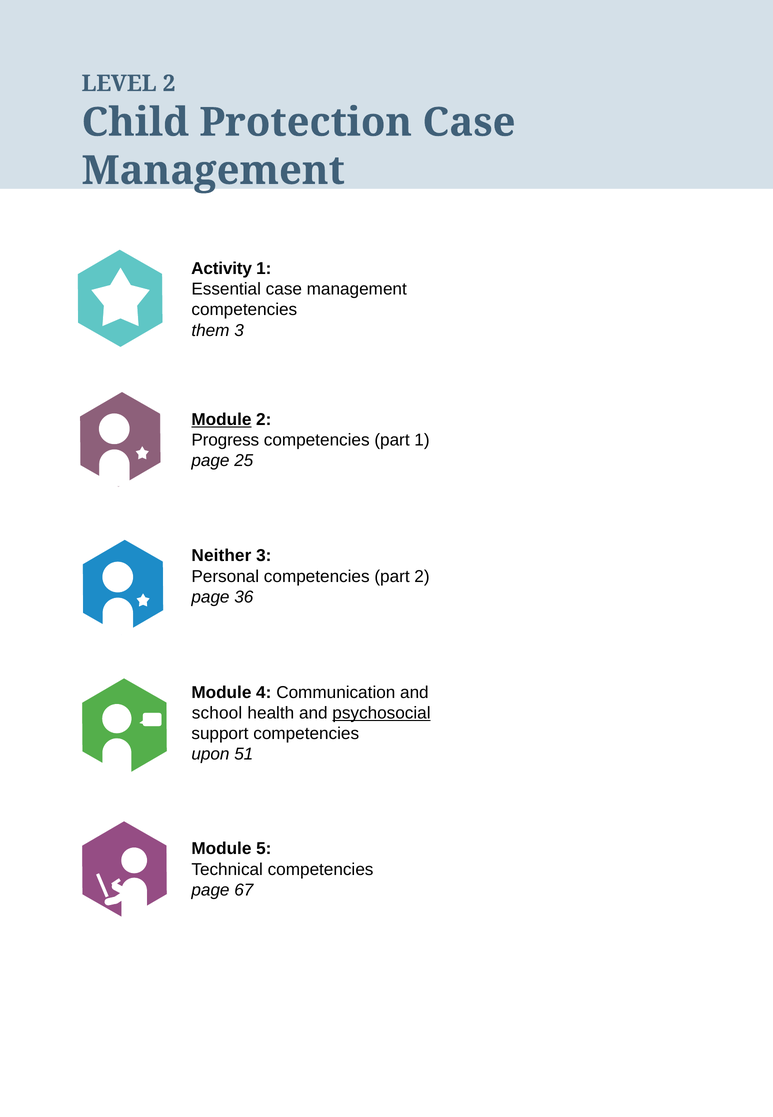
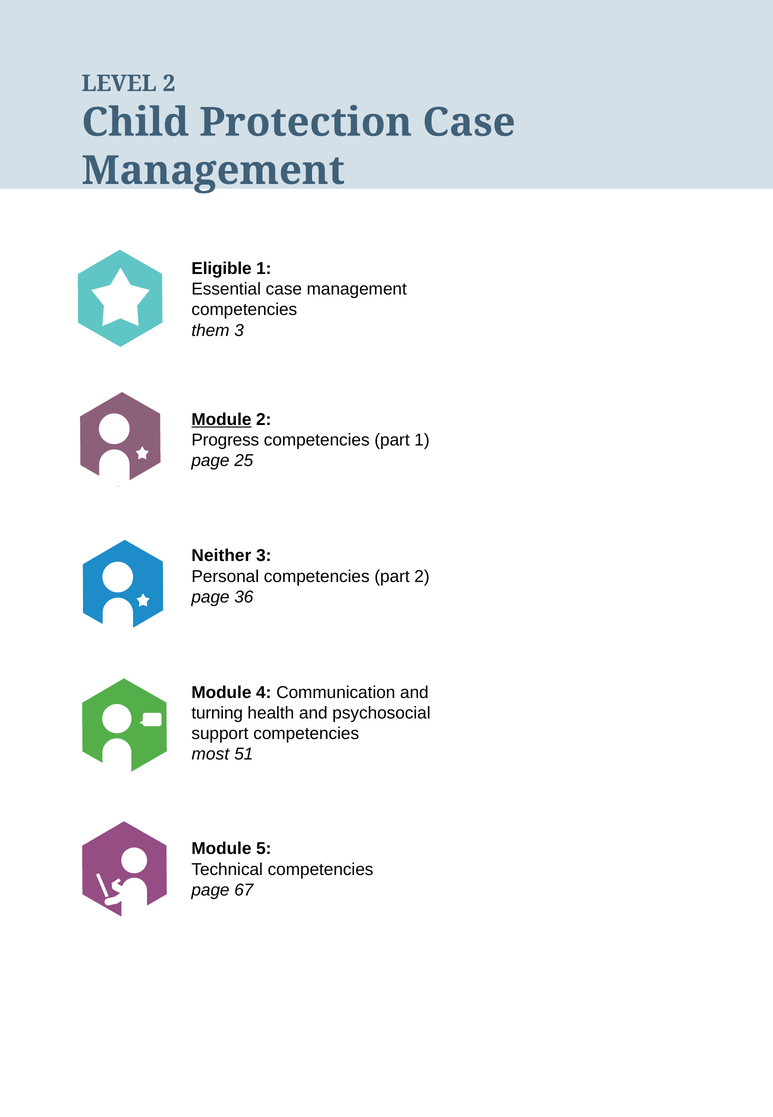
Activity: Activity -> Eligible (222, 268)
school: school -> turning (217, 713)
psychosocial underline: present -> none (381, 713)
upon: upon -> most (210, 754)
